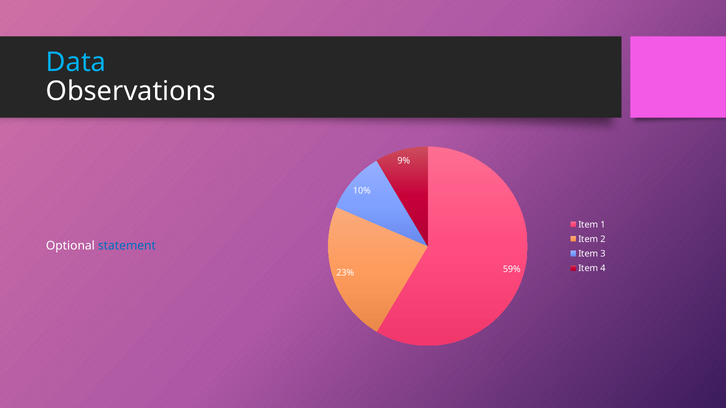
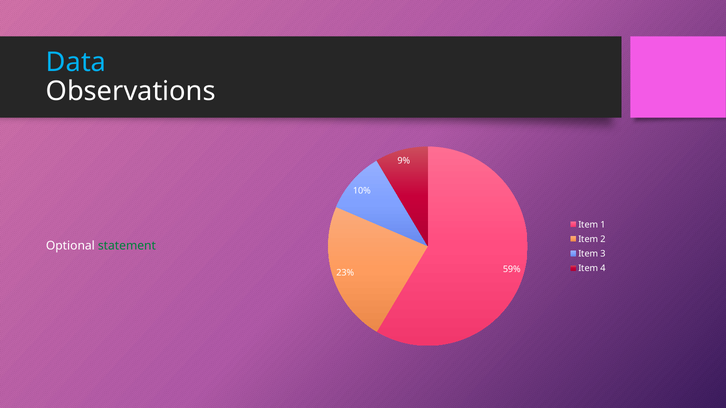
statement colour: blue -> green (127, 246)
